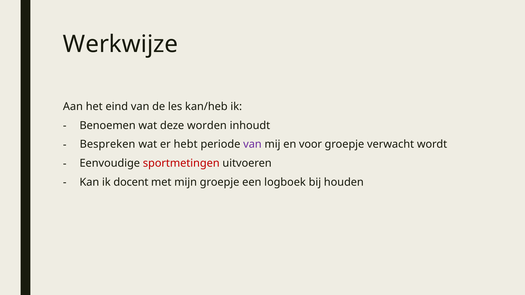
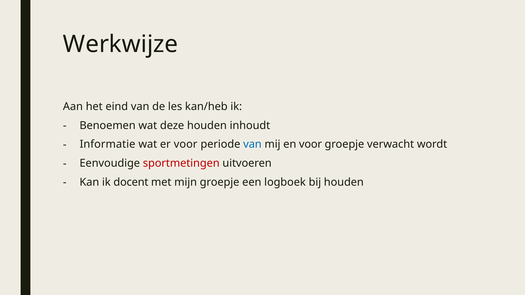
deze worden: worden -> houden (207, 126)
Bespreken: Bespreken -> Informatie (108, 145)
er hebt: hebt -> voor (186, 145)
van colour: purple -> blue (252, 145)
